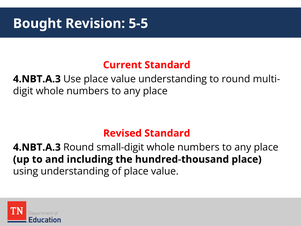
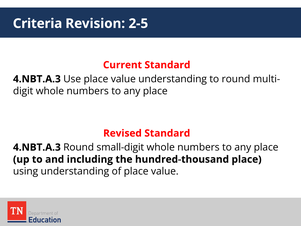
Bought: Bought -> Criteria (38, 24)
5-5: 5-5 -> 2-5 (138, 24)
